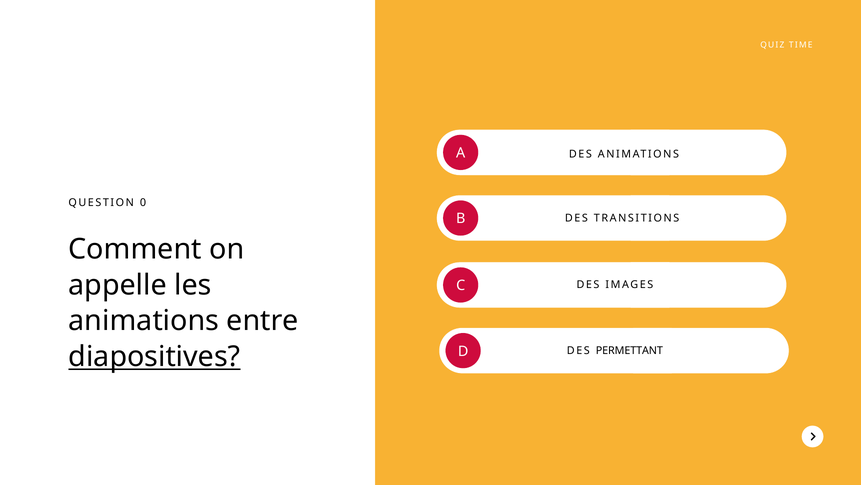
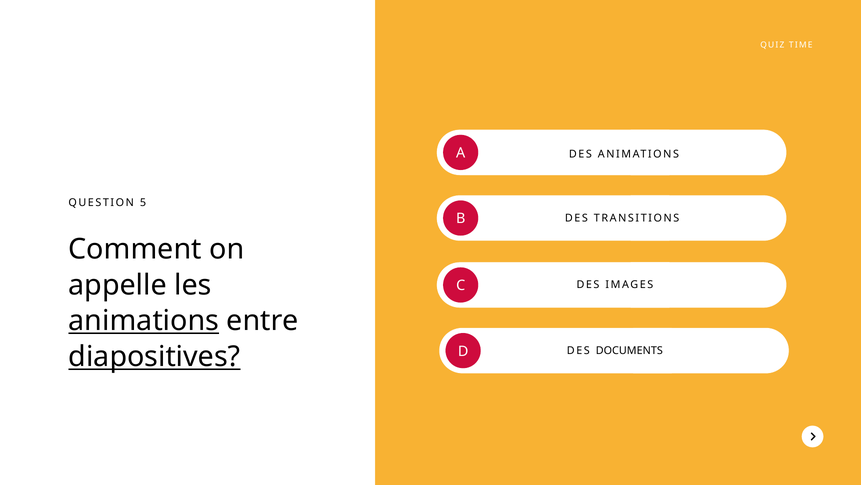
0: 0 -> 5 (143, 202)
animations underline: none -> present (144, 321)
PERMETTANT: PERMETTANT -> DOCUMENTS (629, 350)
